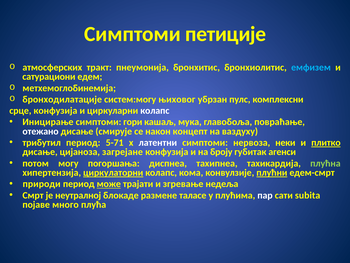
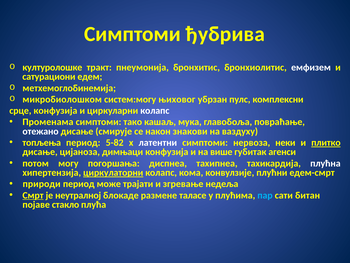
петиције: петиције -> ђубрива (226, 34)
атмосферских: атмосферских -> културолошке (52, 67)
емфизем colour: light blue -> white (311, 67)
бронходилатације: бронходилатације -> микробиолошком (62, 99)
Иницирање: Иницирање -> Променама (48, 122)
гори: гори -> тако (133, 122)
концепт: концепт -> знакови (190, 131)
трибутил: трибутил -> топљења (42, 142)
5-71: 5-71 -> 5-82 (115, 142)
загрејане: загрејане -> димњаци (123, 152)
броју: броју -> више (221, 152)
плућна colour: light green -> white (325, 163)
плућни underline: present -> none (272, 172)
може underline: present -> none (109, 184)
Смрт underline: none -> present (33, 195)
пар colour: white -> light blue (265, 195)
subita: subita -> битан (308, 195)
много: много -> стакло (66, 204)
